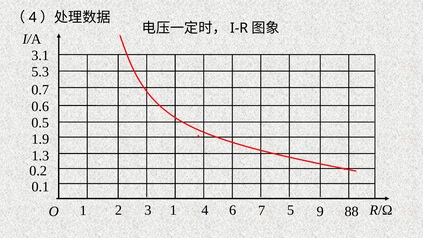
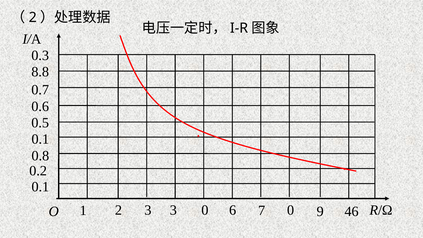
4: 4 -> 2 (33, 17)
3.1: 3.1 -> 0.3 (40, 55)
5.3: 5.3 -> 8.8 (40, 72)
1.9: 1.9 -> 0.1 (40, 139)
1.3: 1.3 -> 0.8 (40, 155)
3 1: 1 -> 3 (173, 209)
7 5: 5 -> 0 (291, 209)
88: 88 -> 46 (352, 211)
O 4: 4 -> 0 (205, 209)
